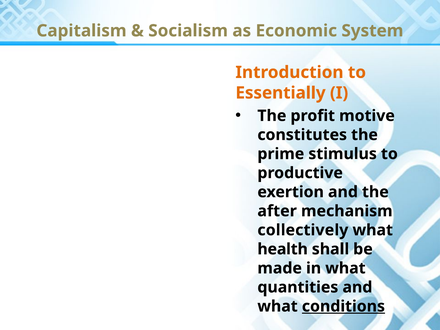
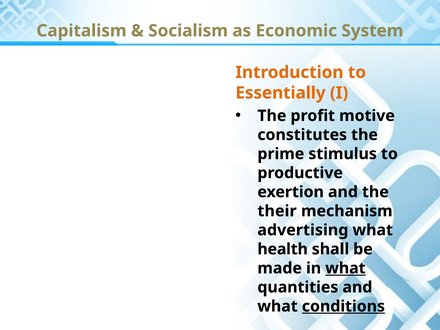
after: after -> their (277, 211)
collectively: collectively -> advertising (303, 230)
what underline: none -> present (345, 268)
